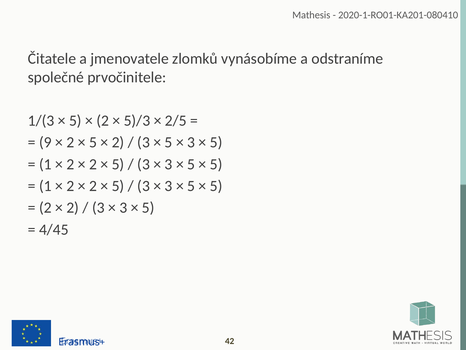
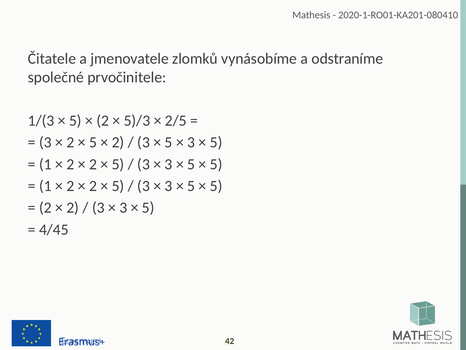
9: 9 -> 3 (45, 142)
